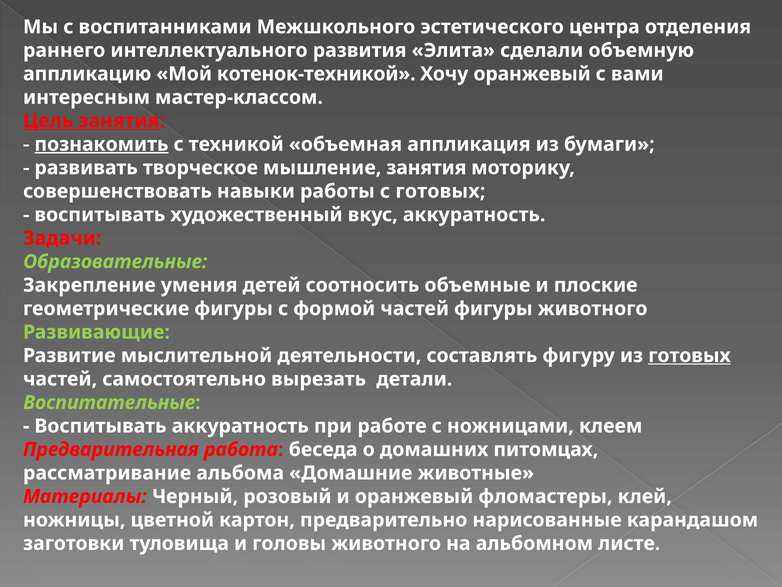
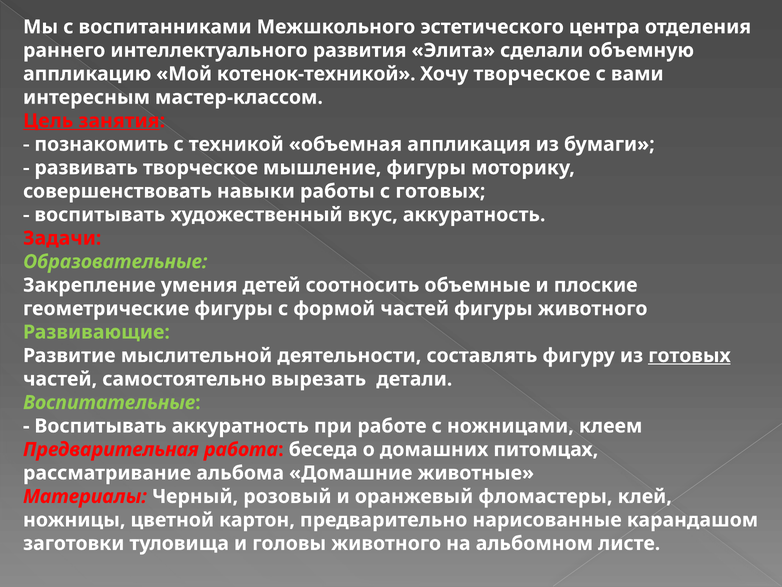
Хочу оранжевый: оранжевый -> творческое (532, 74)
познакомить underline: present -> none (101, 144)
мышление занятия: занятия -> фигуры (426, 168)
